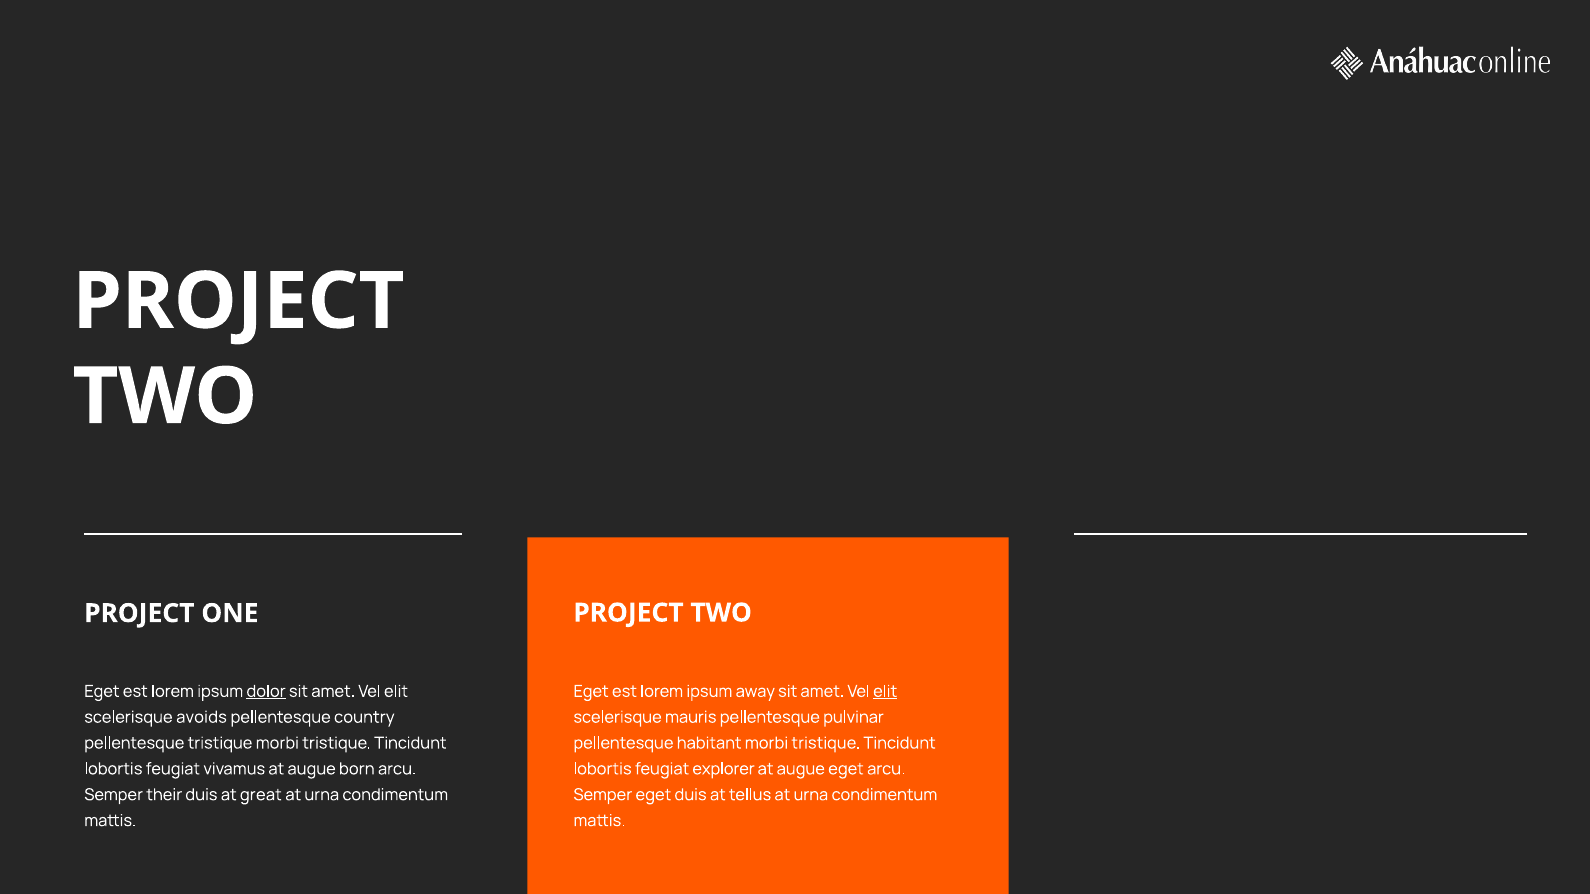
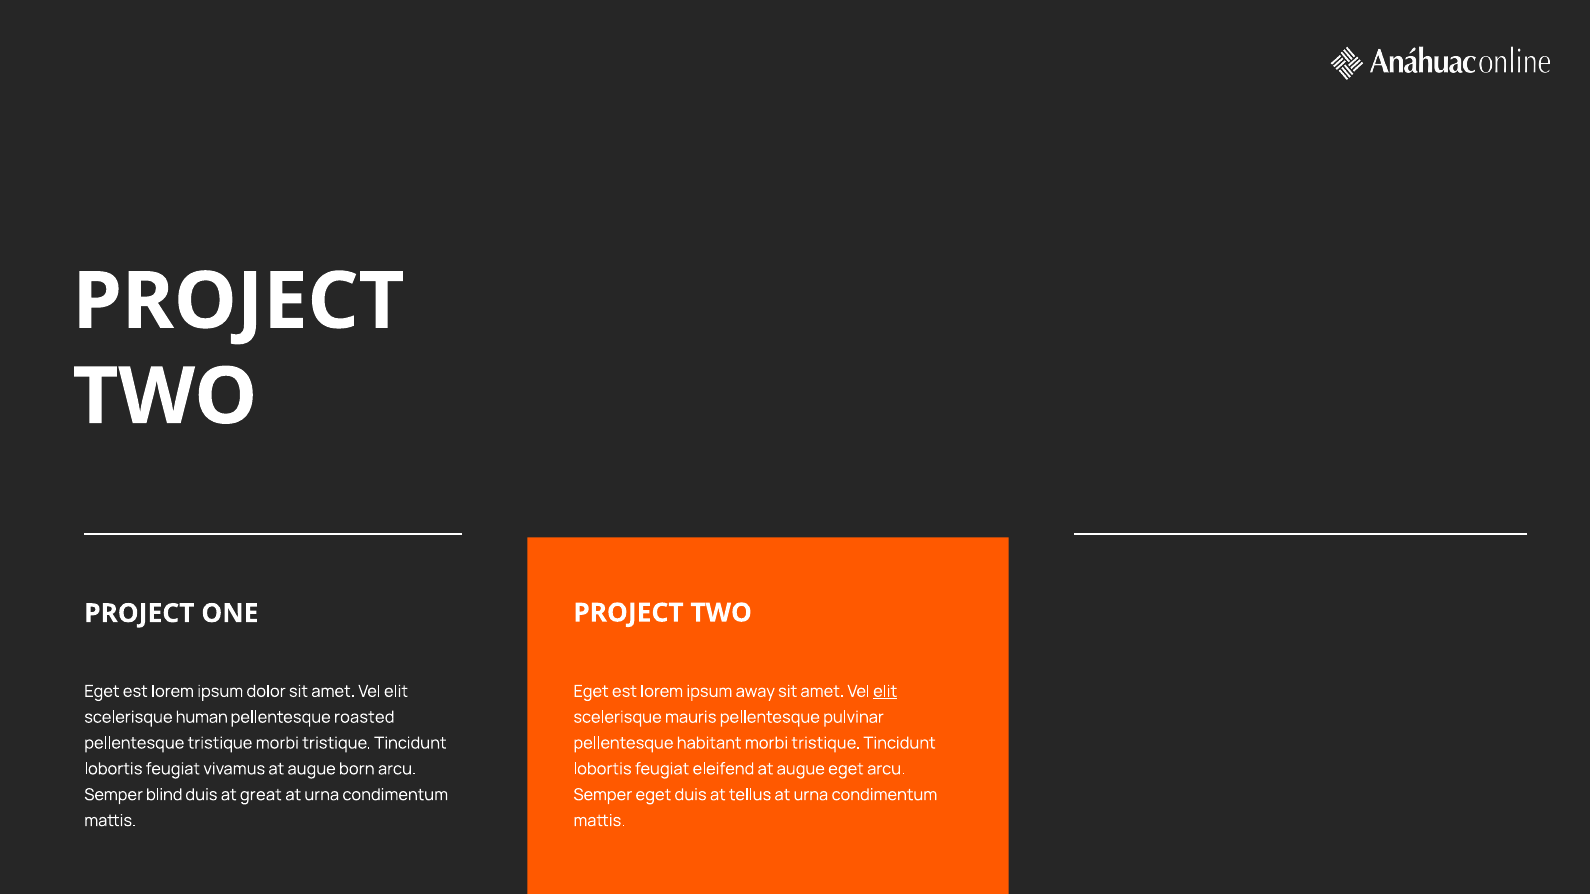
dolor underline: present -> none (266, 692)
avoids: avoids -> human (202, 717)
country: country -> roasted (364, 717)
explorer: explorer -> eleifend (723, 769)
their: their -> blind (164, 795)
